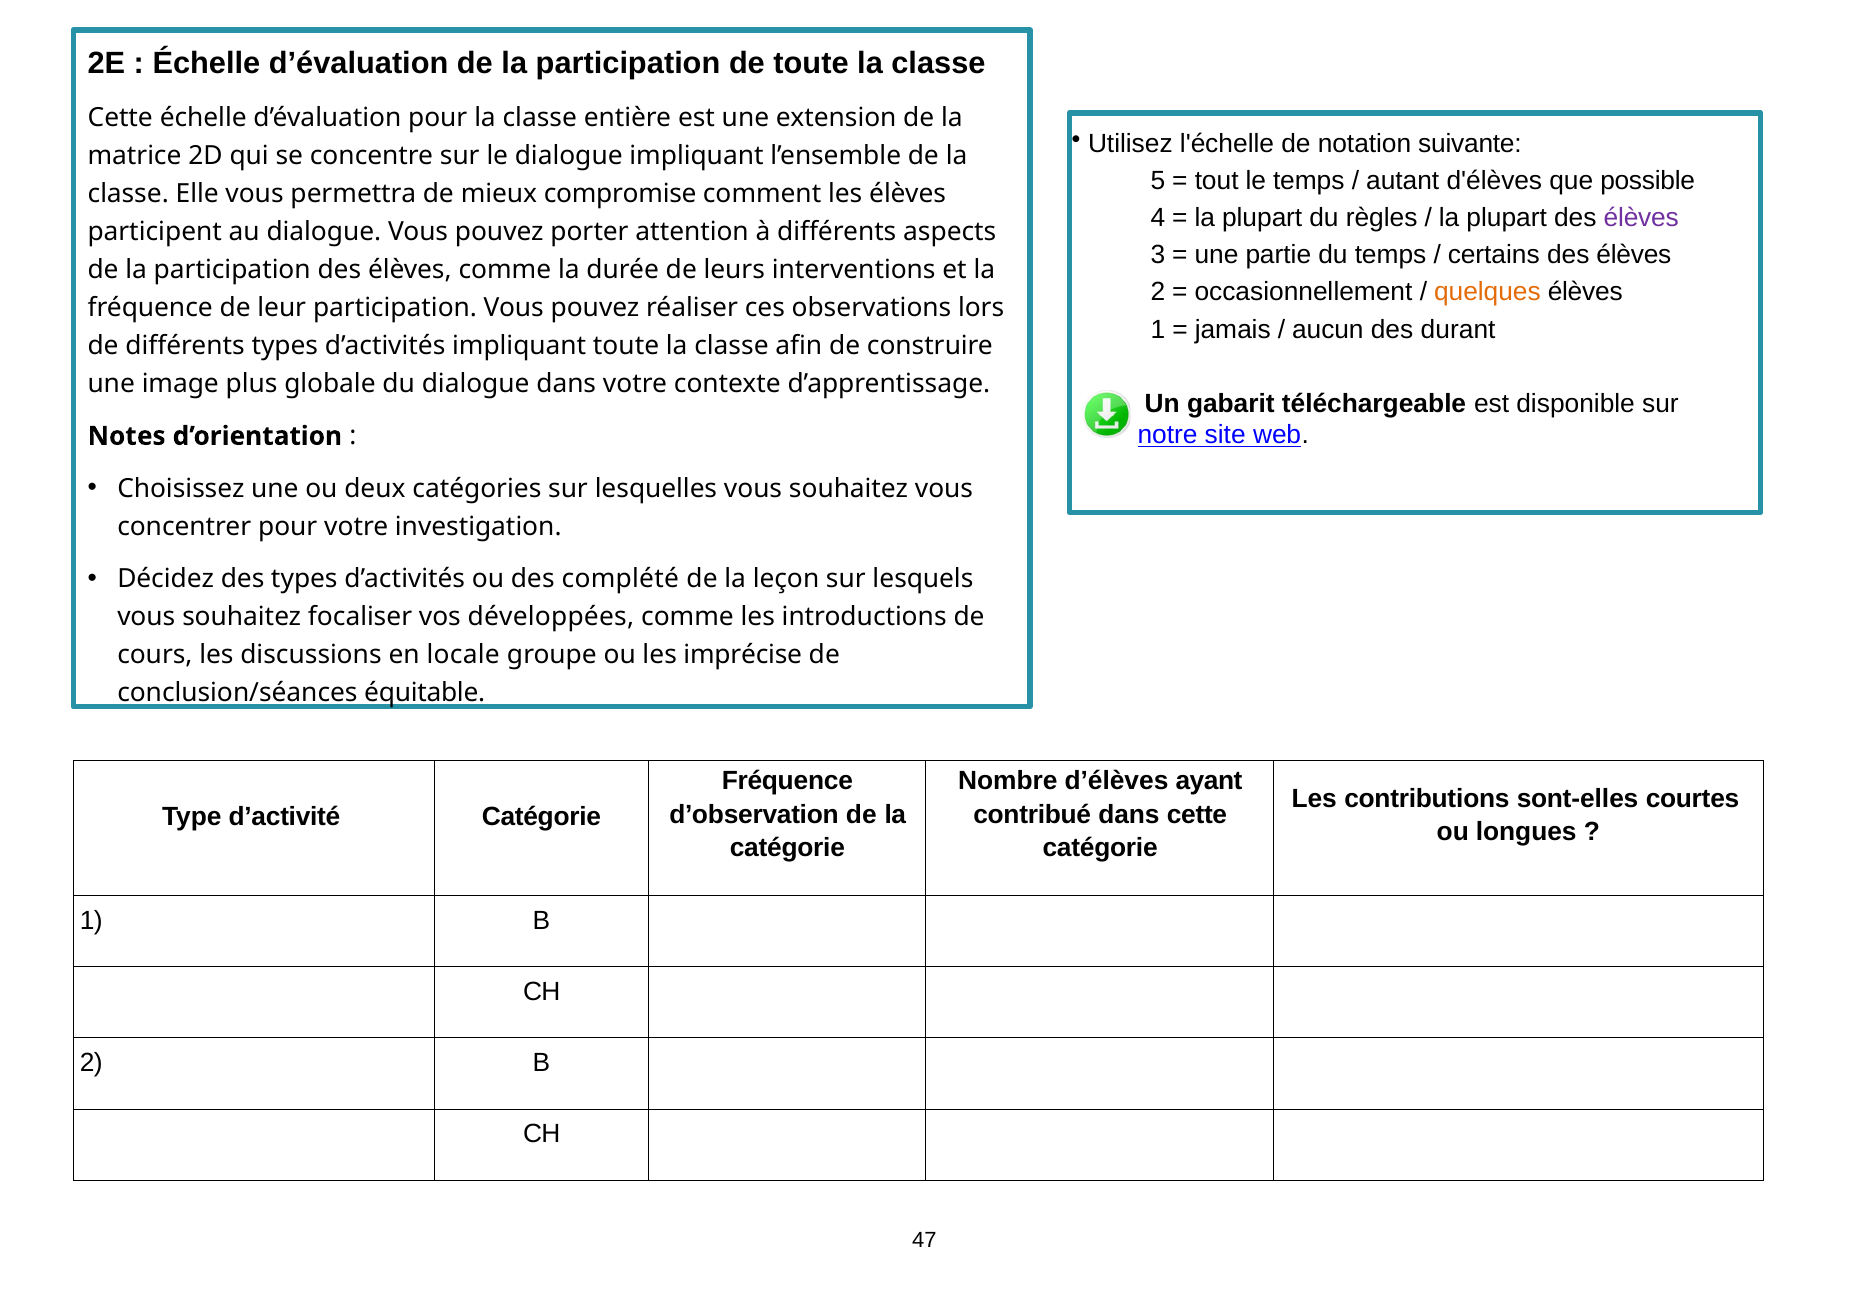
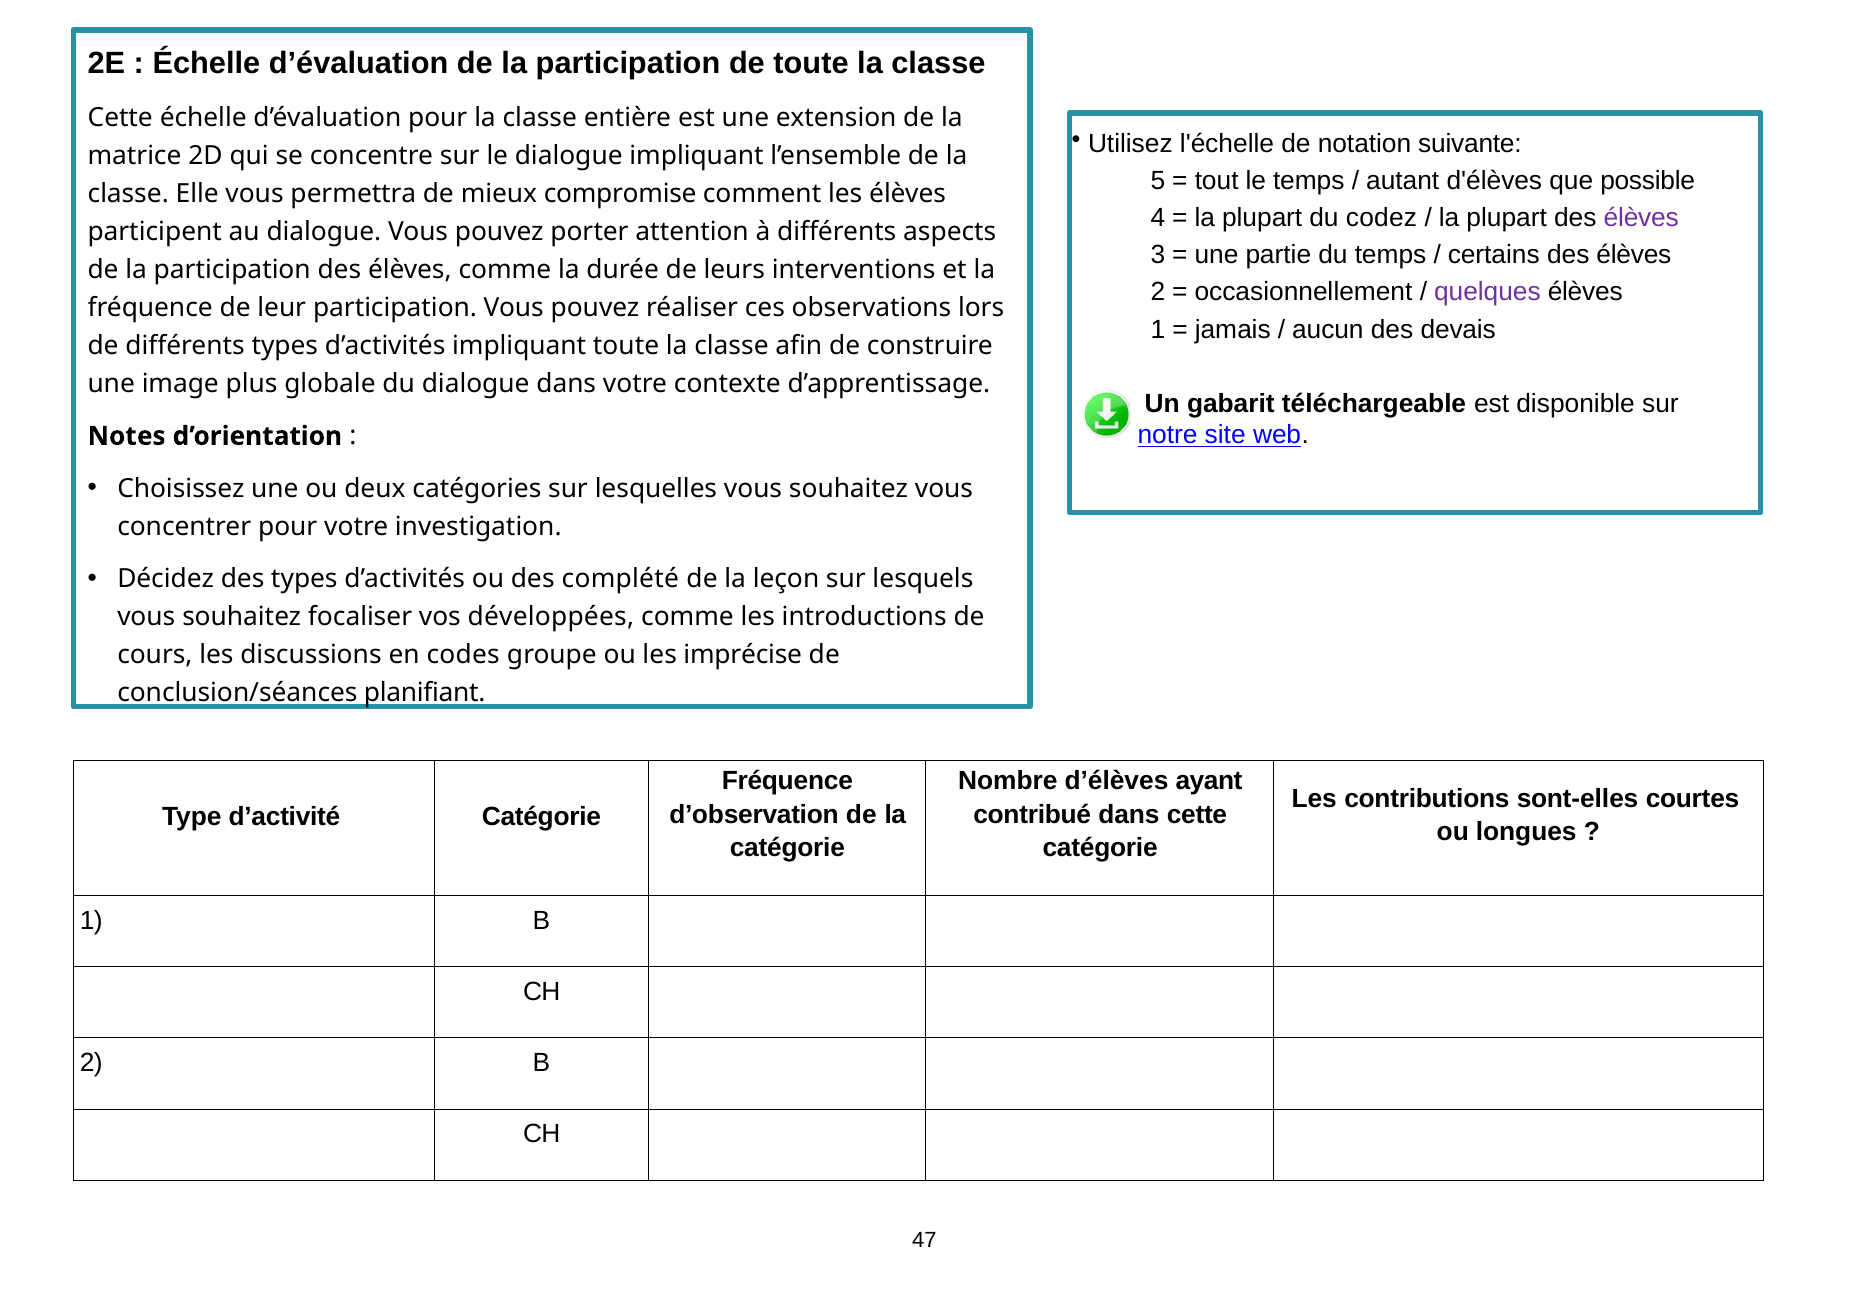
règles: règles -> codez (1382, 218)
quelques colour: orange -> purple (1487, 292)
durant: durant -> devais (1458, 330)
locale: locale -> codes (463, 655)
équitable: équitable -> planifiant (425, 693)
